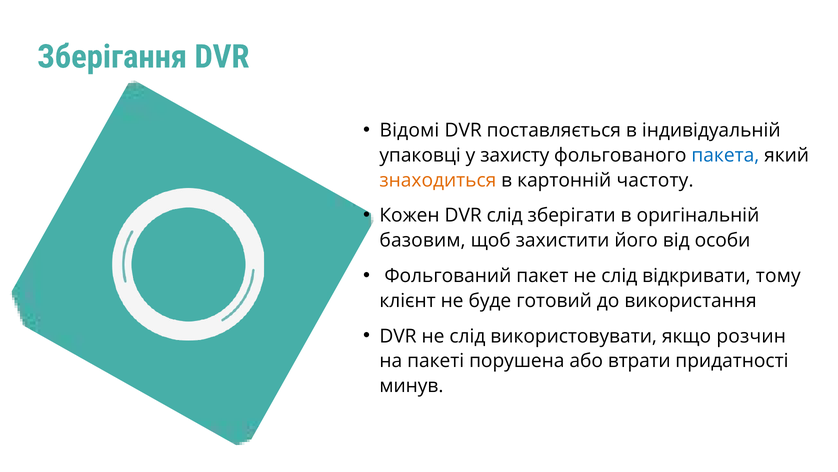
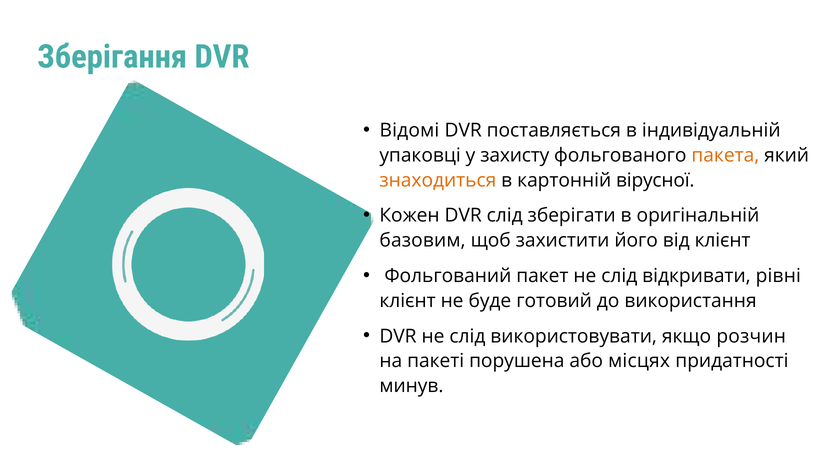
пакета colour: blue -> orange (725, 155)
частоту: частоту -> вірусної (655, 180)
від особи: особи -> клієнт (723, 240)
тому: тому -> рівні (778, 276)
втрати: втрати -> місцях (639, 361)
